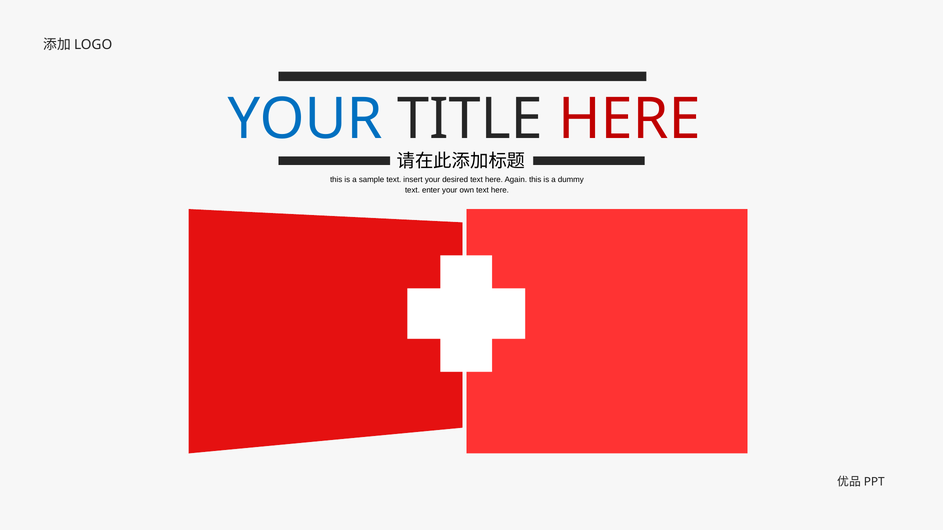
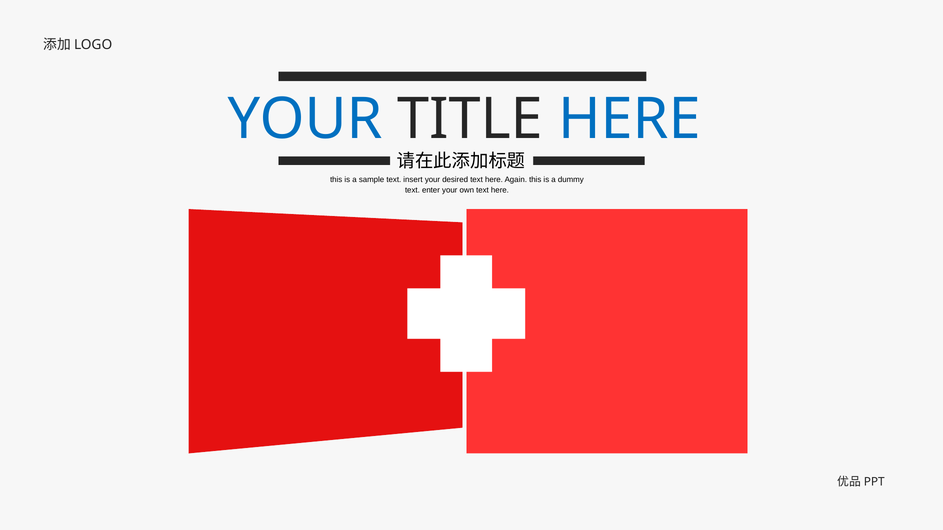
HERE colour: red -> blue (629, 119)
